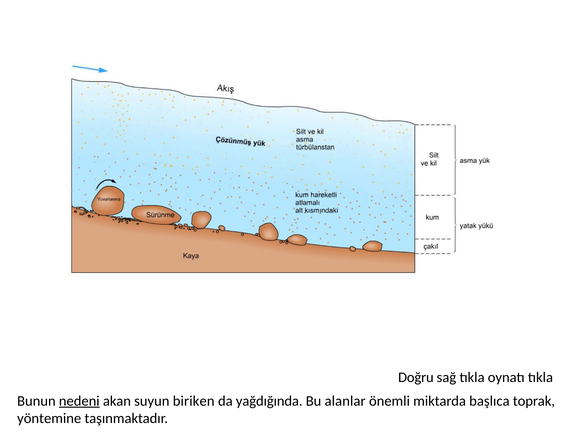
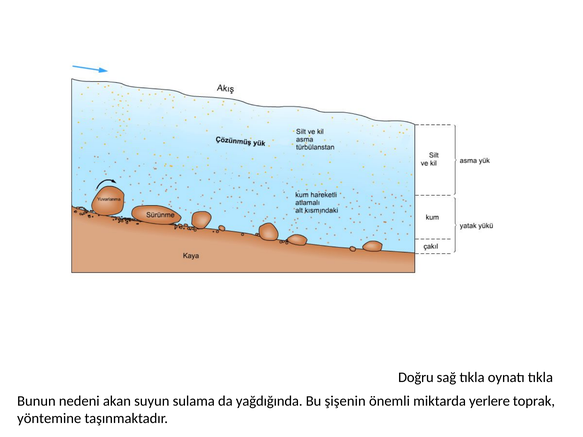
nedeni underline: present -> none (79, 401)
biriken: biriken -> sulama (194, 401)
alanlar: alanlar -> şişenin (345, 401)
başlıca: başlıca -> yerlere (490, 401)
